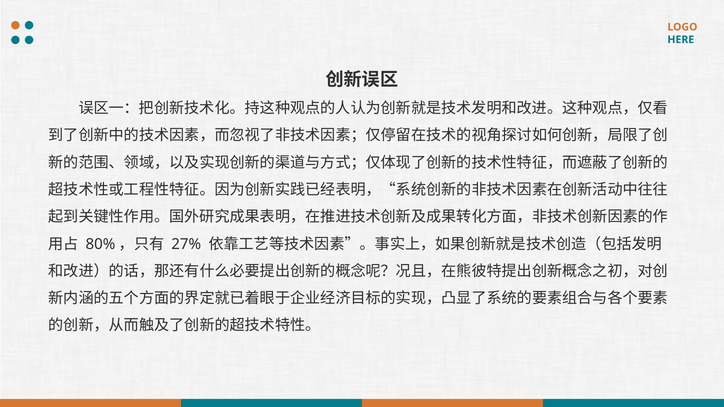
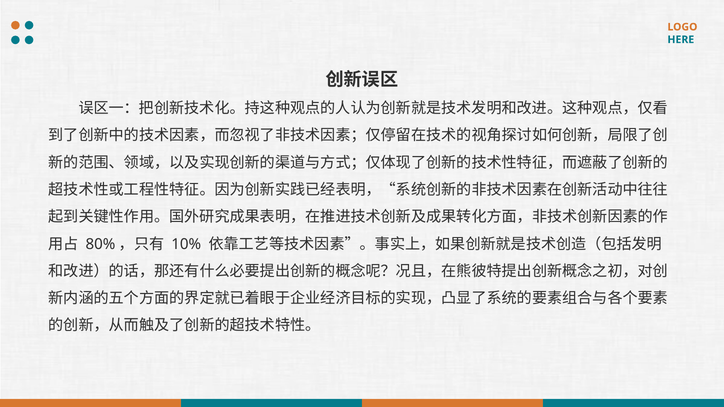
27%: 27% -> 10% (186, 244)
